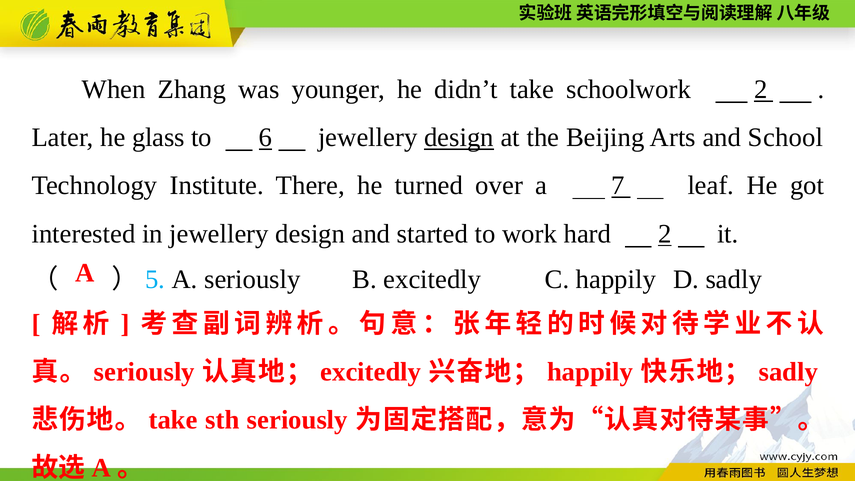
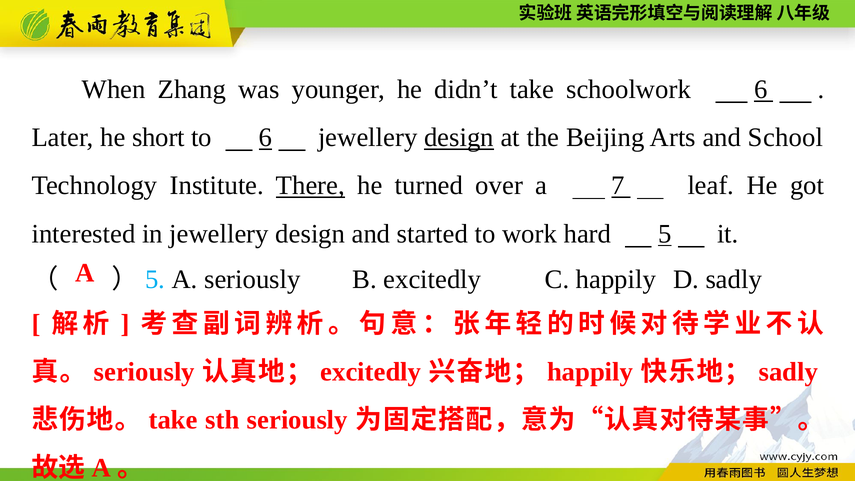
schoolwork 2: 2 -> 6 (761, 89)
glass: glass -> short (158, 138)
There underline: none -> present (310, 186)
hard 2: 2 -> 5 (665, 234)
